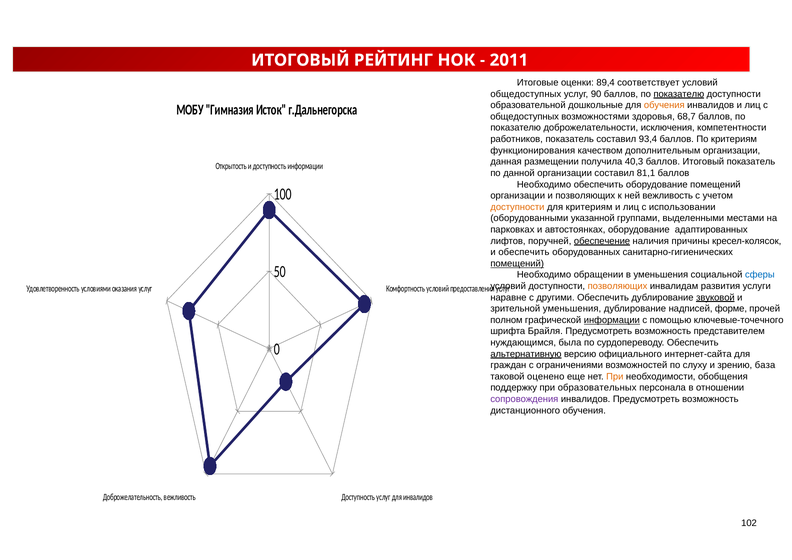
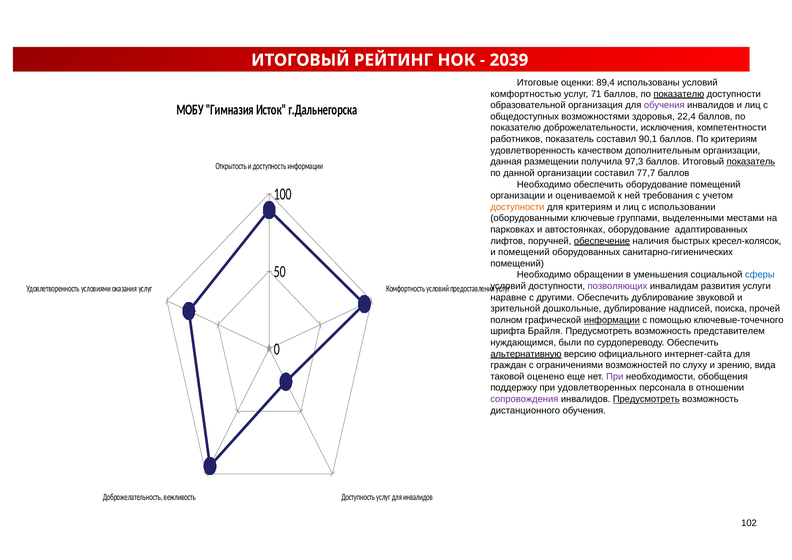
2011: 2011 -> 2039 (509, 60)
соответствует: соответствует -> использованы (648, 83)
общедоступных: общедоступных -> комфортностью (526, 94)
90: 90 -> 71 (596, 94)
дошкольные: дошкольные -> организация (596, 105)
обучения colour: orange -> purple (664, 105)
68,7: 68,7 -> 22,4 (687, 117)
93,4: 93,4 -> 90,1 (648, 139)
функционирования: функционирования -> удовлетворенность (533, 151)
40,3: 40,3 -> 97,3 (634, 162)
показатель underline: none -> present (751, 162)
81,1: 81,1 -> 77,7 (646, 173)
и позволяющих: позволяющих -> оцениваемой (585, 196)
ней вежливость: вежливость -> требования (668, 196)
указанной: указанной -> ключевые (593, 218)
причины: причины -> быстрых (691, 241)
и обеспечить: обеспечить -> помещений (524, 252)
помещений underline: present -> none (517, 264)
позволяющих colour: orange -> purple (618, 286)
звуковой underline: present -> none (715, 297)
зрительной уменьшения: уменьшения -> дошкольные (572, 309)
форме: форме -> поиска (731, 309)
была: была -> были (570, 343)
база: база -> вида (765, 365)
При colour: orange -> purple (615, 377)
образовательных: образовательных -> удовлетворенных (597, 388)
Предусмотреть underline: none -> present (646, 399)
